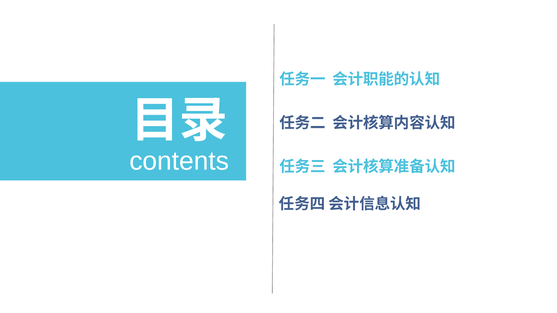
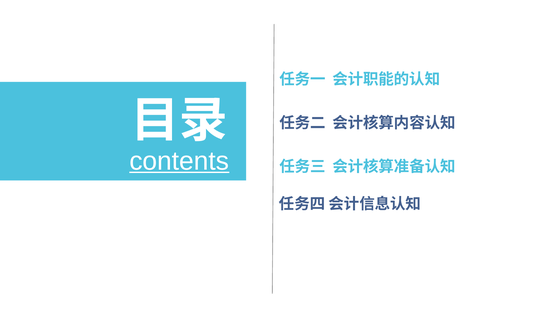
contents underline: none -> present (179, 161)
